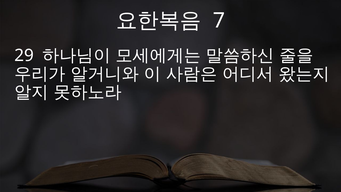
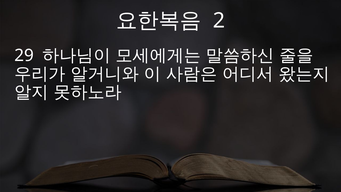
7: 7 -> 2 (219, 21)
